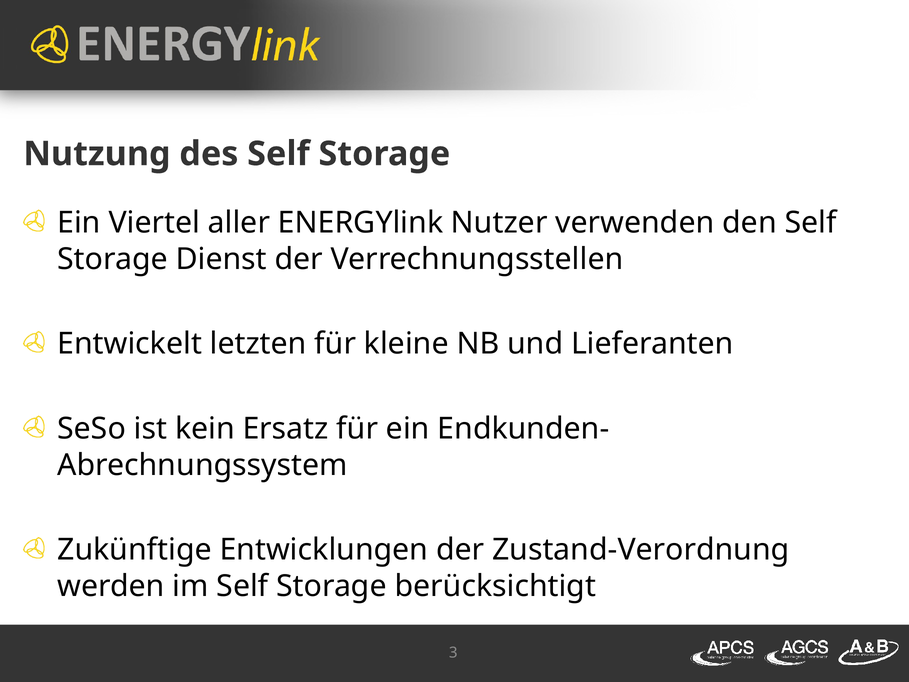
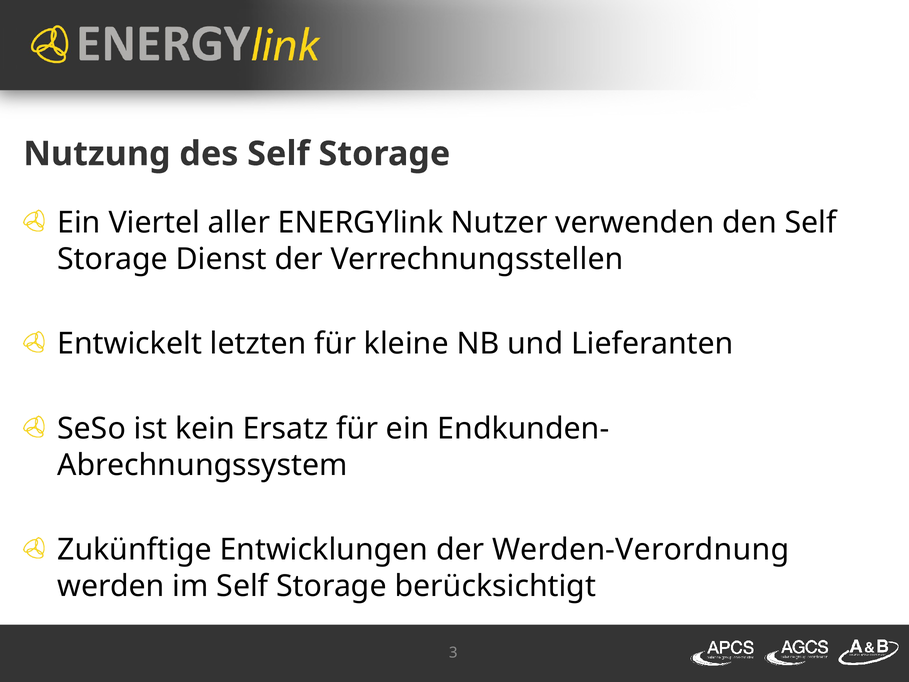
Zustand-Verordnung: Zustand-Verordnung -> Werden-Verordnung (641, 550)
